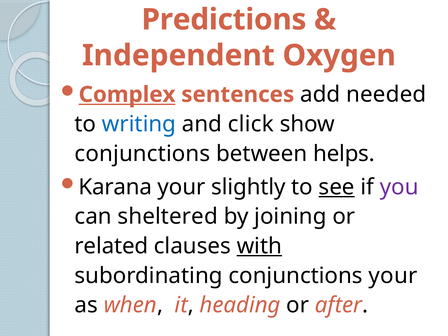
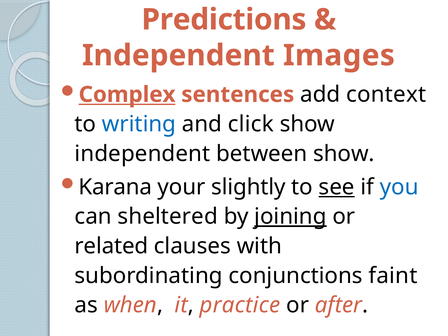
Oxygen: Oxygen -> Images (339, 55)
needed: needed -> context (386, 95)
conjunctions: conjunctions -> independent (142, 154)
between helps: helps -> show (344, 154)
you colour: purple -> blue (399, 187)
joining underline: none -> present (290, 217)
with underline: present -> none (259, 246)
conjunctions your: your -> faint (393, 276)
heading: heading -> practice (240, 305)
